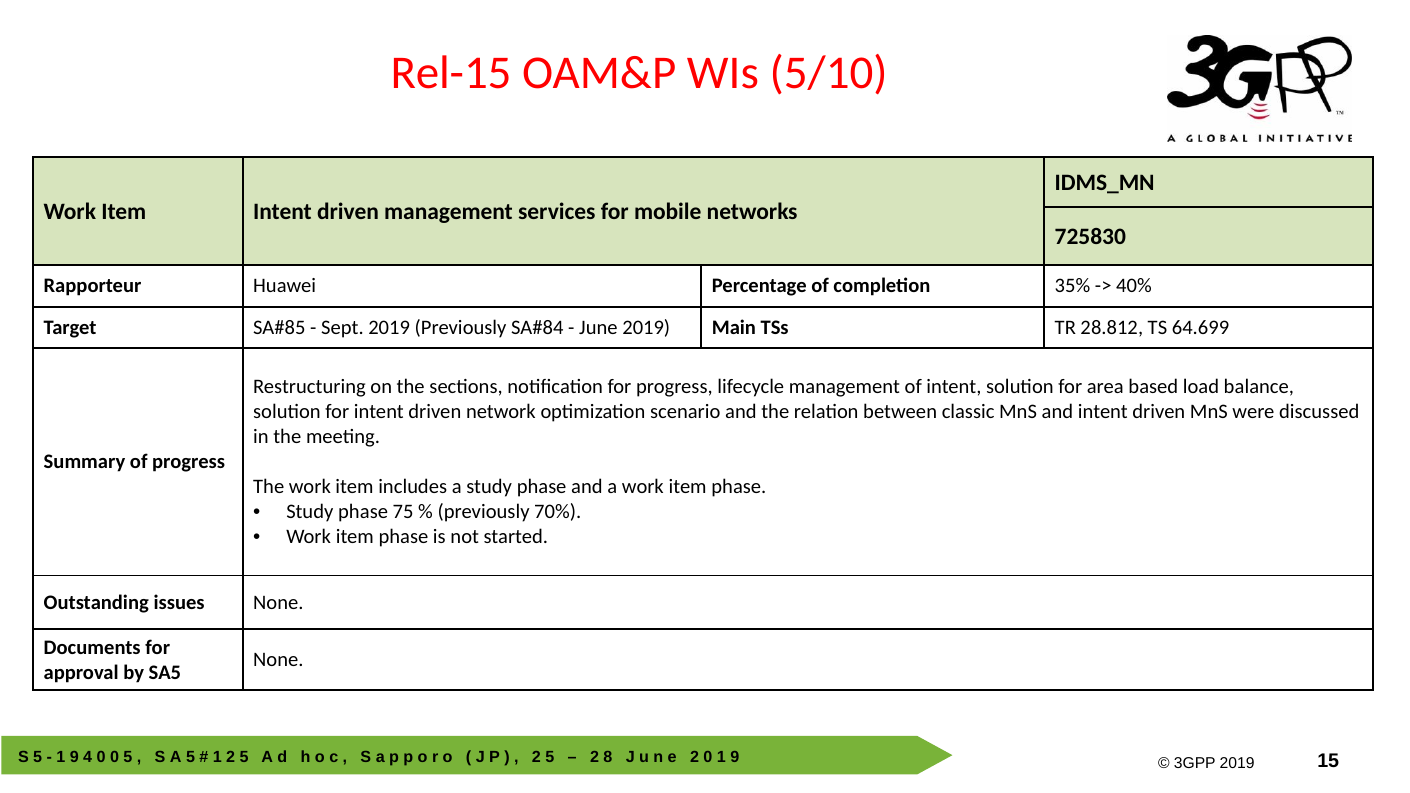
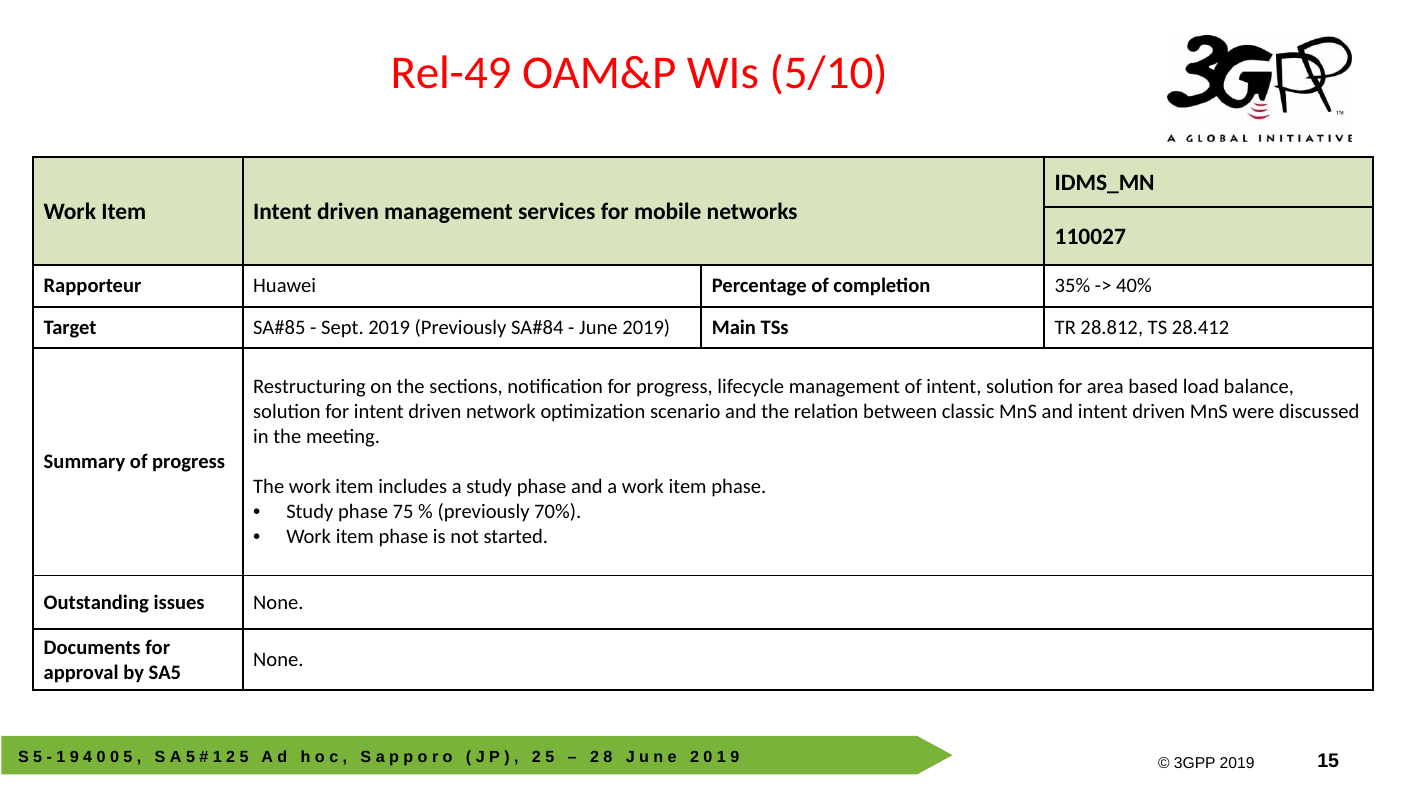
Rel-15: Rel-15 -> Rel-49 (451, 73)
725830: 725830 -> 110027 (1090, 236)
64.699: 64.699 -> 28.412 (1201, 328)
